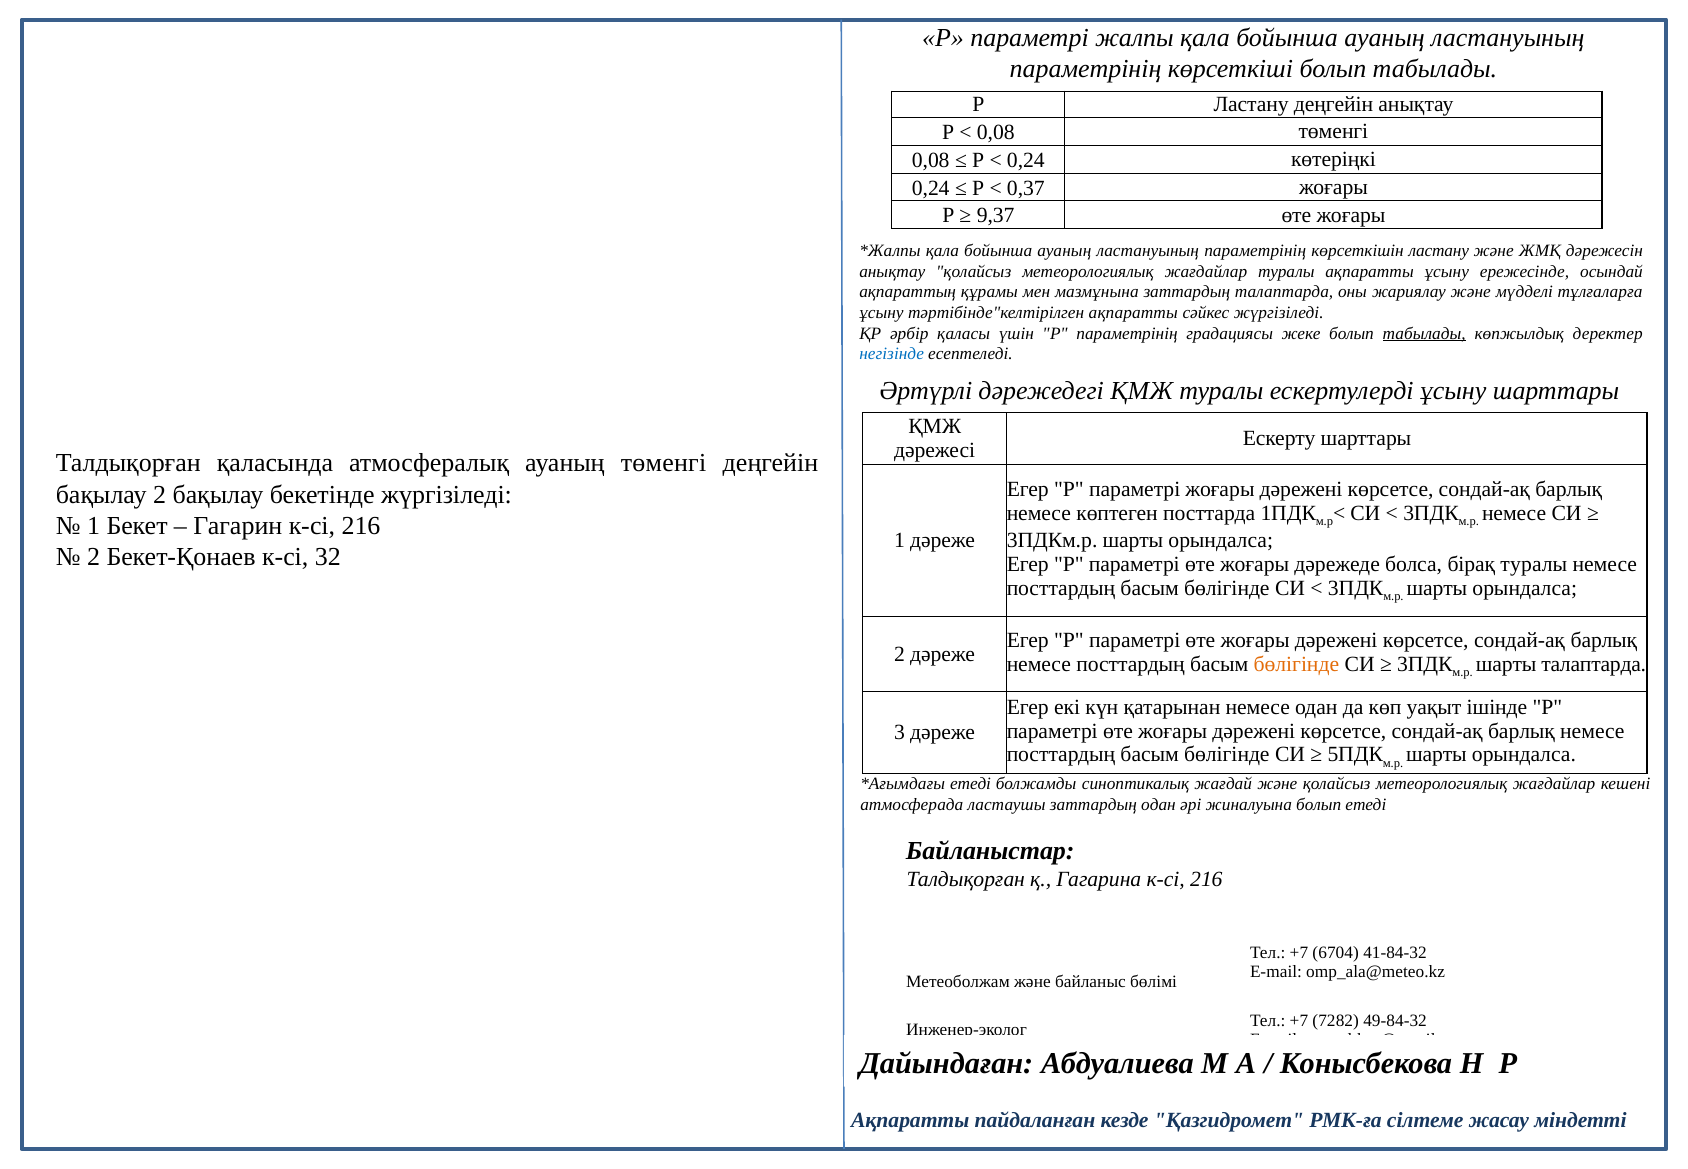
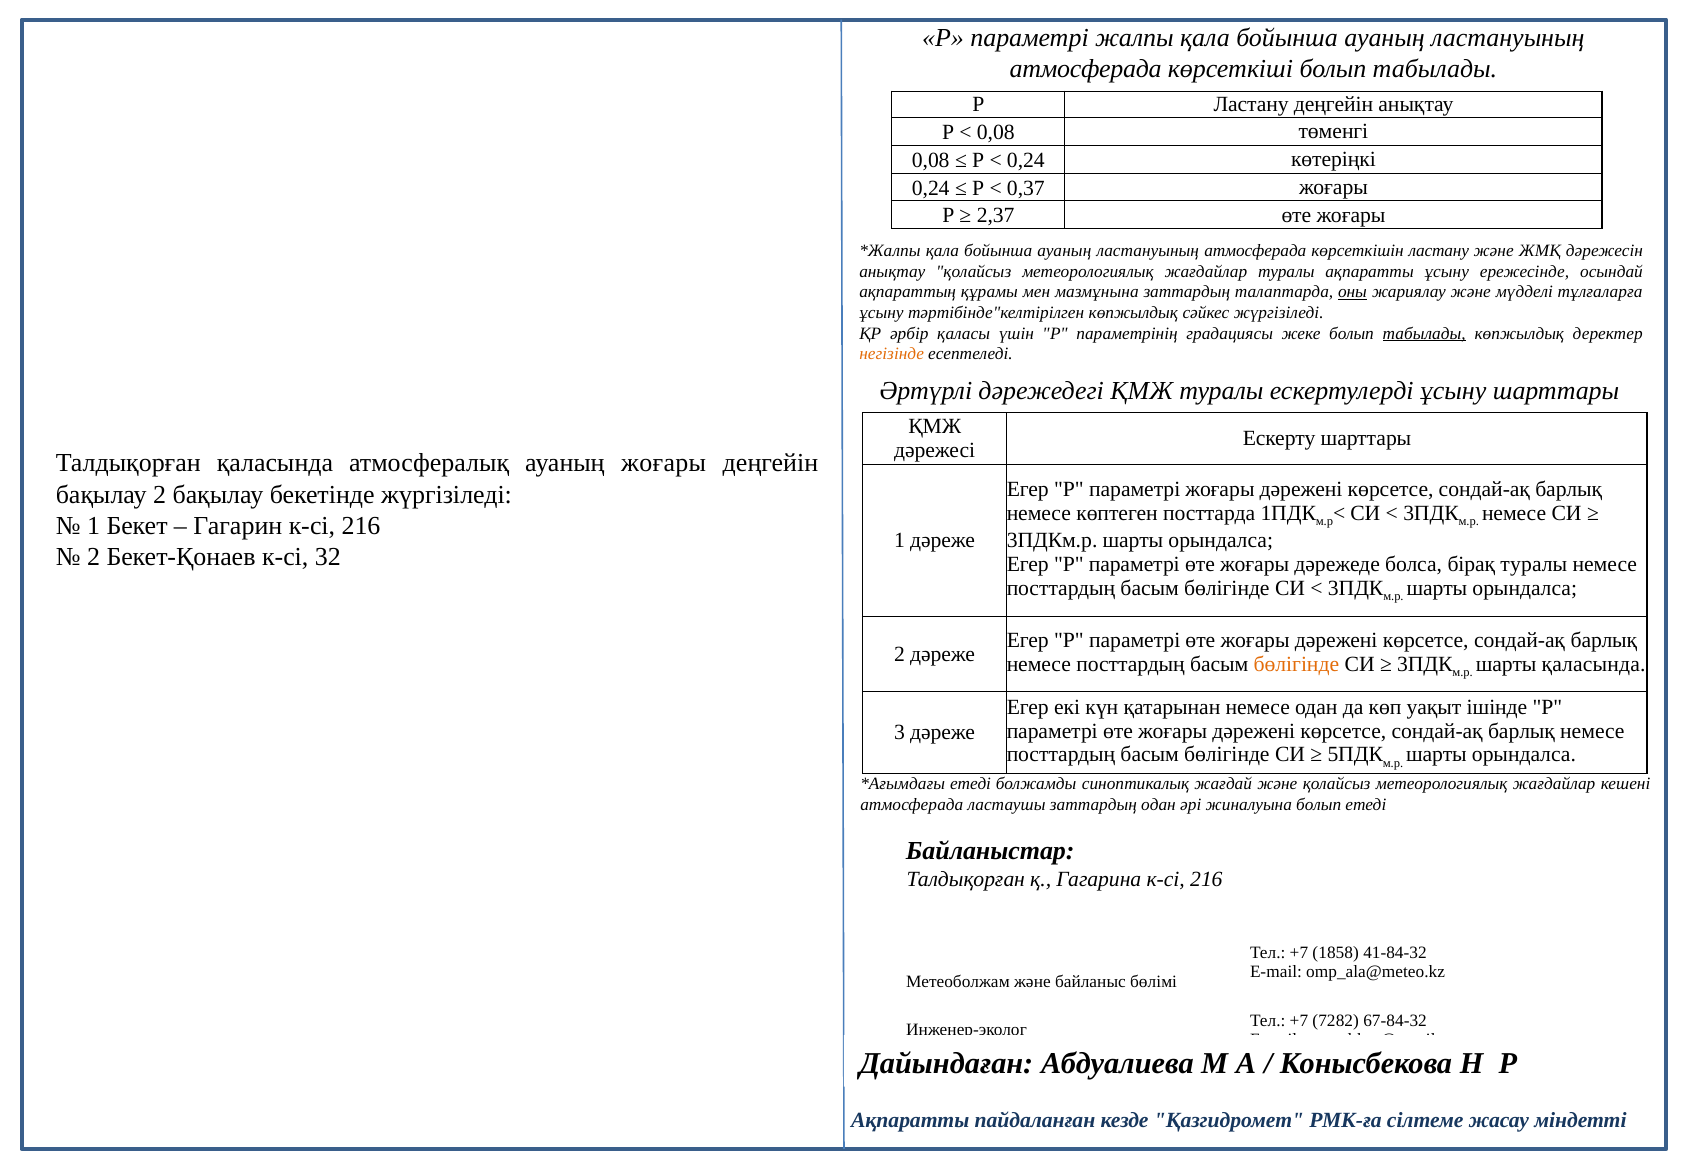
параметрінің: параметрінің -> атмосферада (1086, 69)
9,37: 9,37 -> 2,37 (996, 216)
параметрінің: параметрінің -> атмосферада (1255, 250)
оны underline: none -> present (1353, 292)
тәртібінде"келтірілген ақпаратты: ақпаратты -> көпжылдық (1133, 313)
негізінде colour: blue -> orange (892, 354)
ауаның төменгі: төменгі -> жоғары (664, 463)
шарты талаптарда: талаптарда -> қаласында (1594, 664)
6704: 6704 -> 1858 (1336, 953)
49-84-32: 49-84-32 -> 67-84-32 (1395, 1020)
